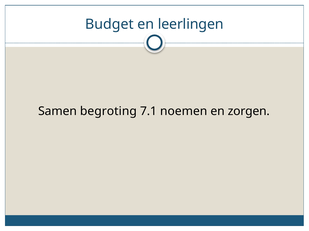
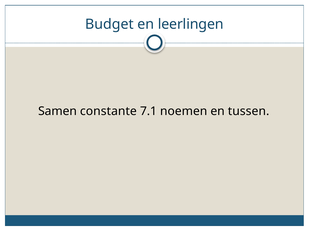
begroting: begroting -> constante (108, 112)
zorgen: zorgen -> tussen (249, 112)
